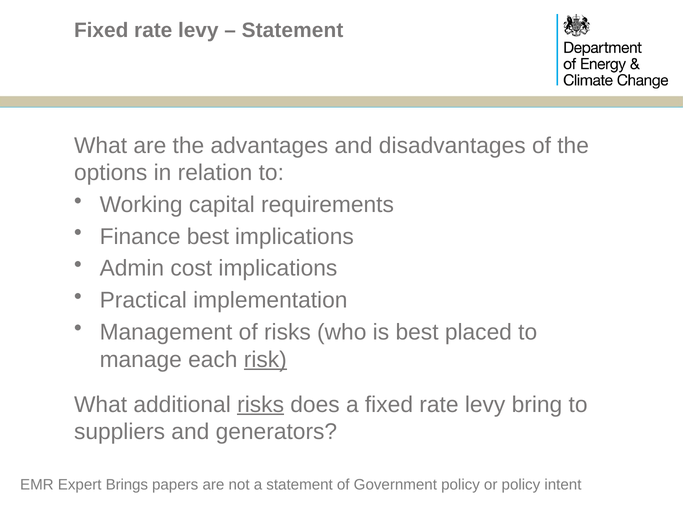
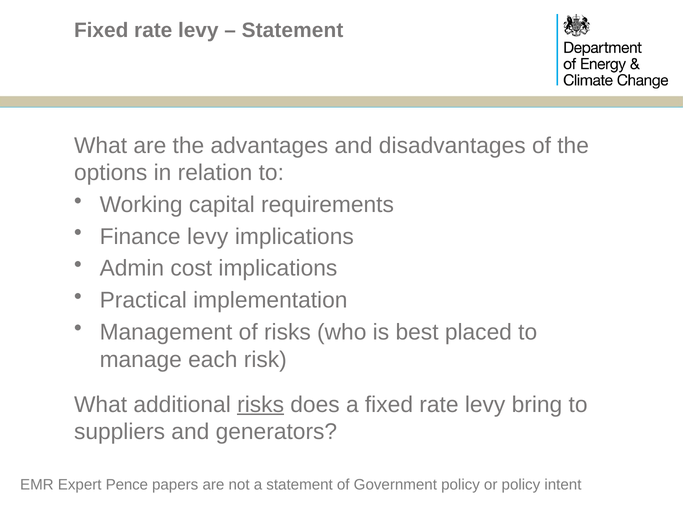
Finance best: best -> levy (208, 237)
risk underline: present -> none (265, 360)
Brings: Brings -> Pence (127, 485)
